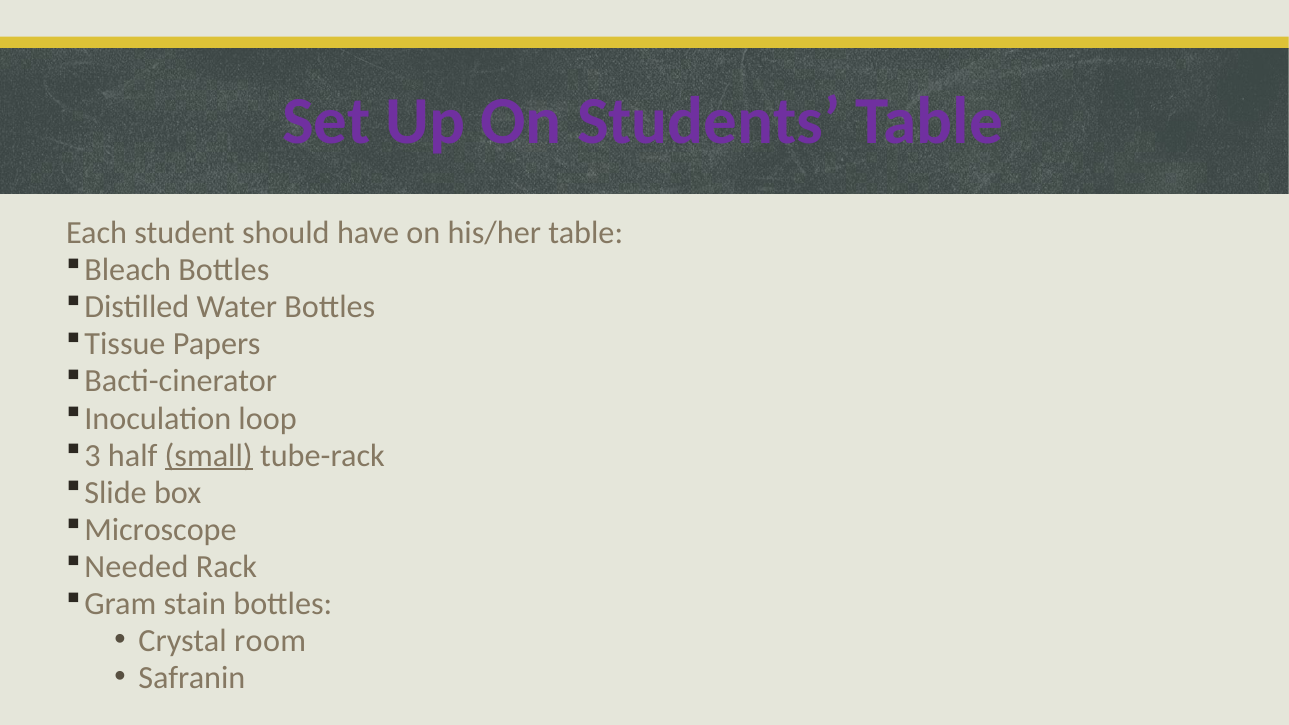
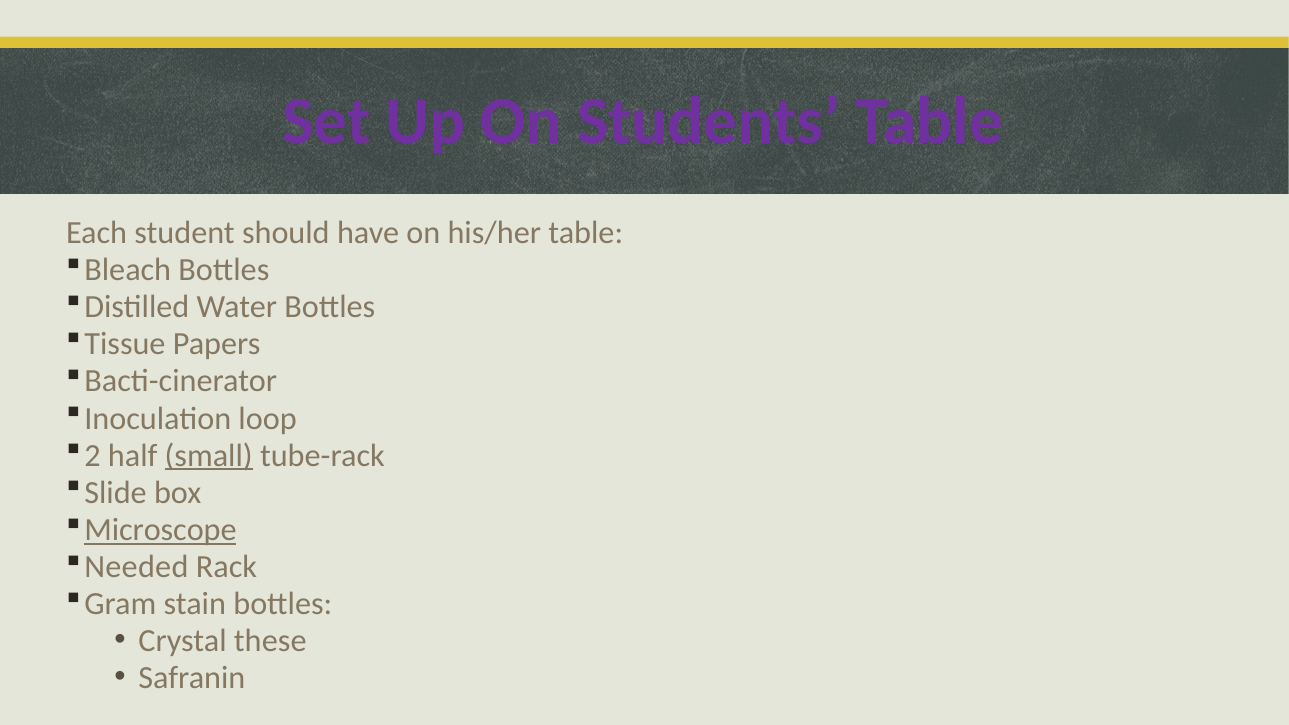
3: 3 -> 2 (93, 456)
Microscope underline: none -> present (160, 530)
room: room -> these (270, 641)
